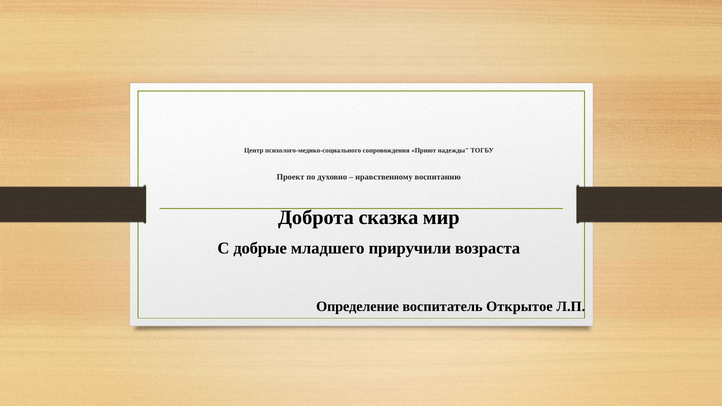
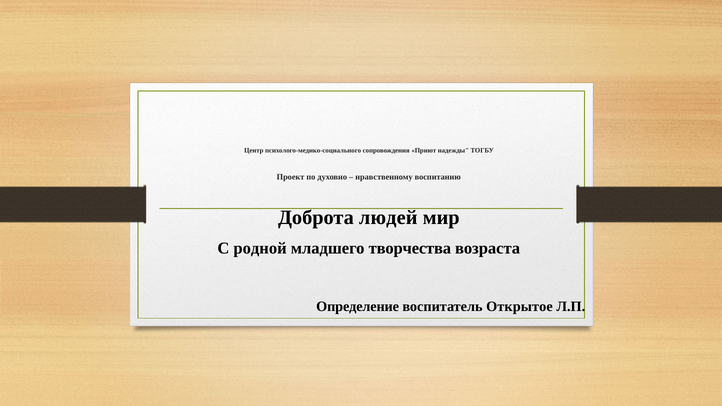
сказка: сказка -> людей (388, 218)
добрые: добрые -> родной (260, 249)
приручили: приручили -> творчества (410, 249)
